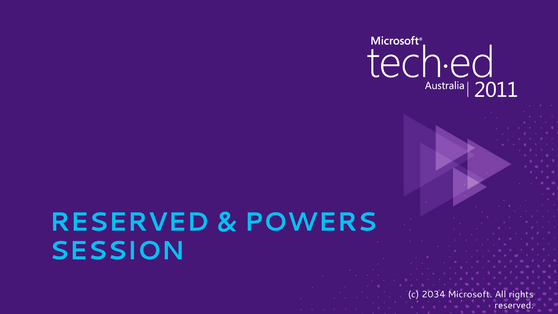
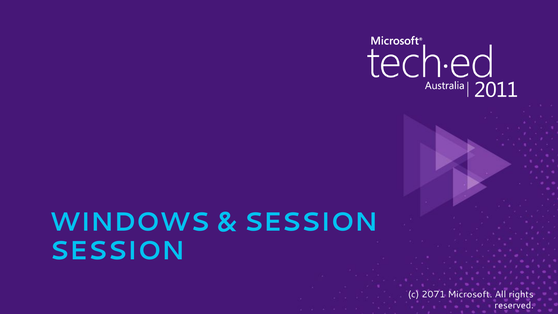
RESERVED: RESERVED -> WINDOWS (130, 222)
POWERS: POWERS -> SESSION (311, 222)
2034: 2034 -> 2071 (433, 294)
